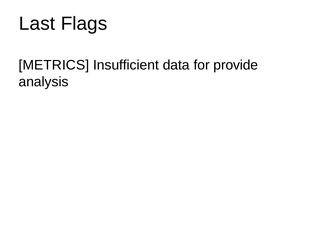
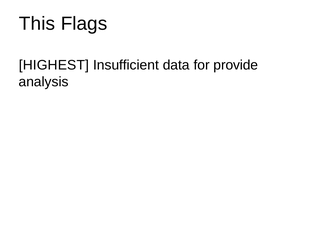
Last: Last -> This (37, 24)
METRICS: METRICS -> HIGHEST (54, 65)
